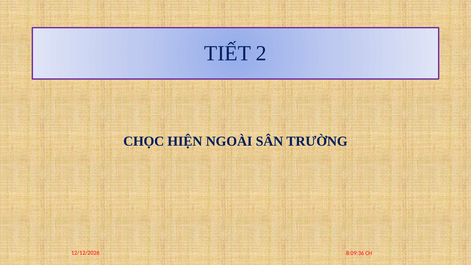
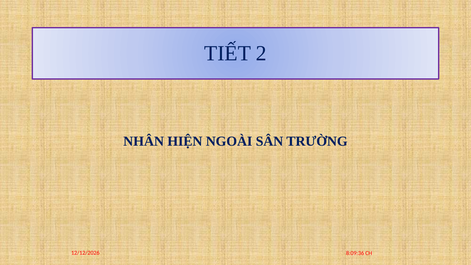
CHỌC: CHỌC -> NHÂN (144, 141)
